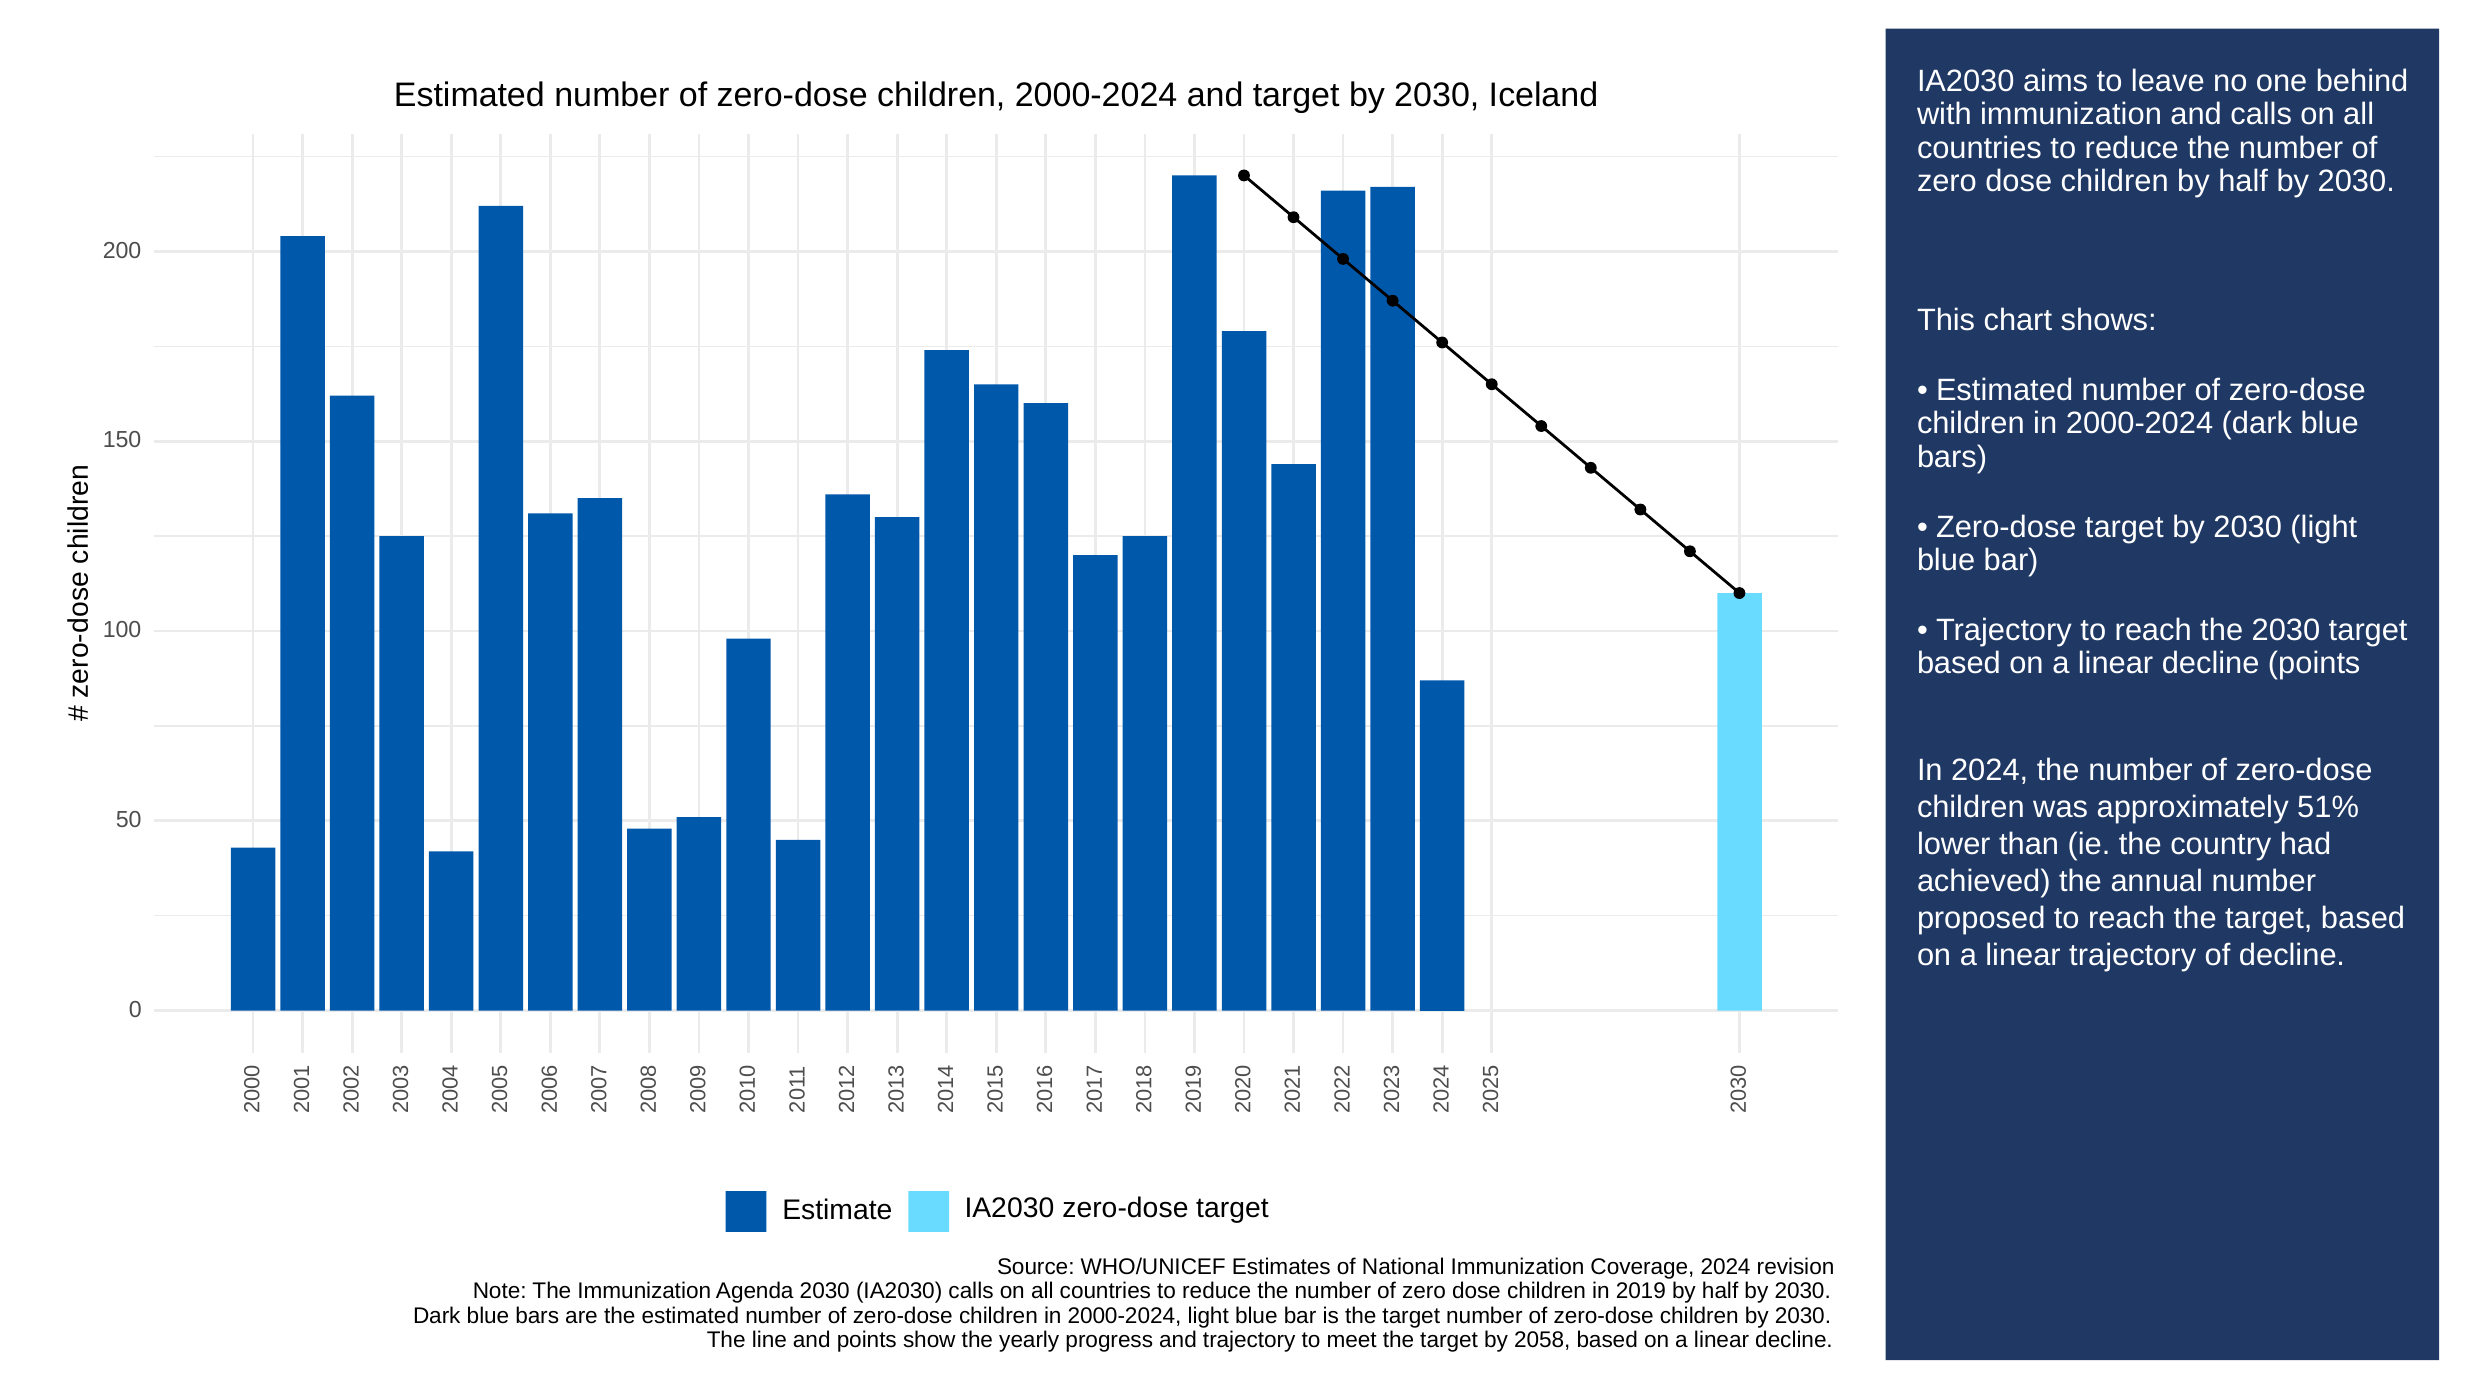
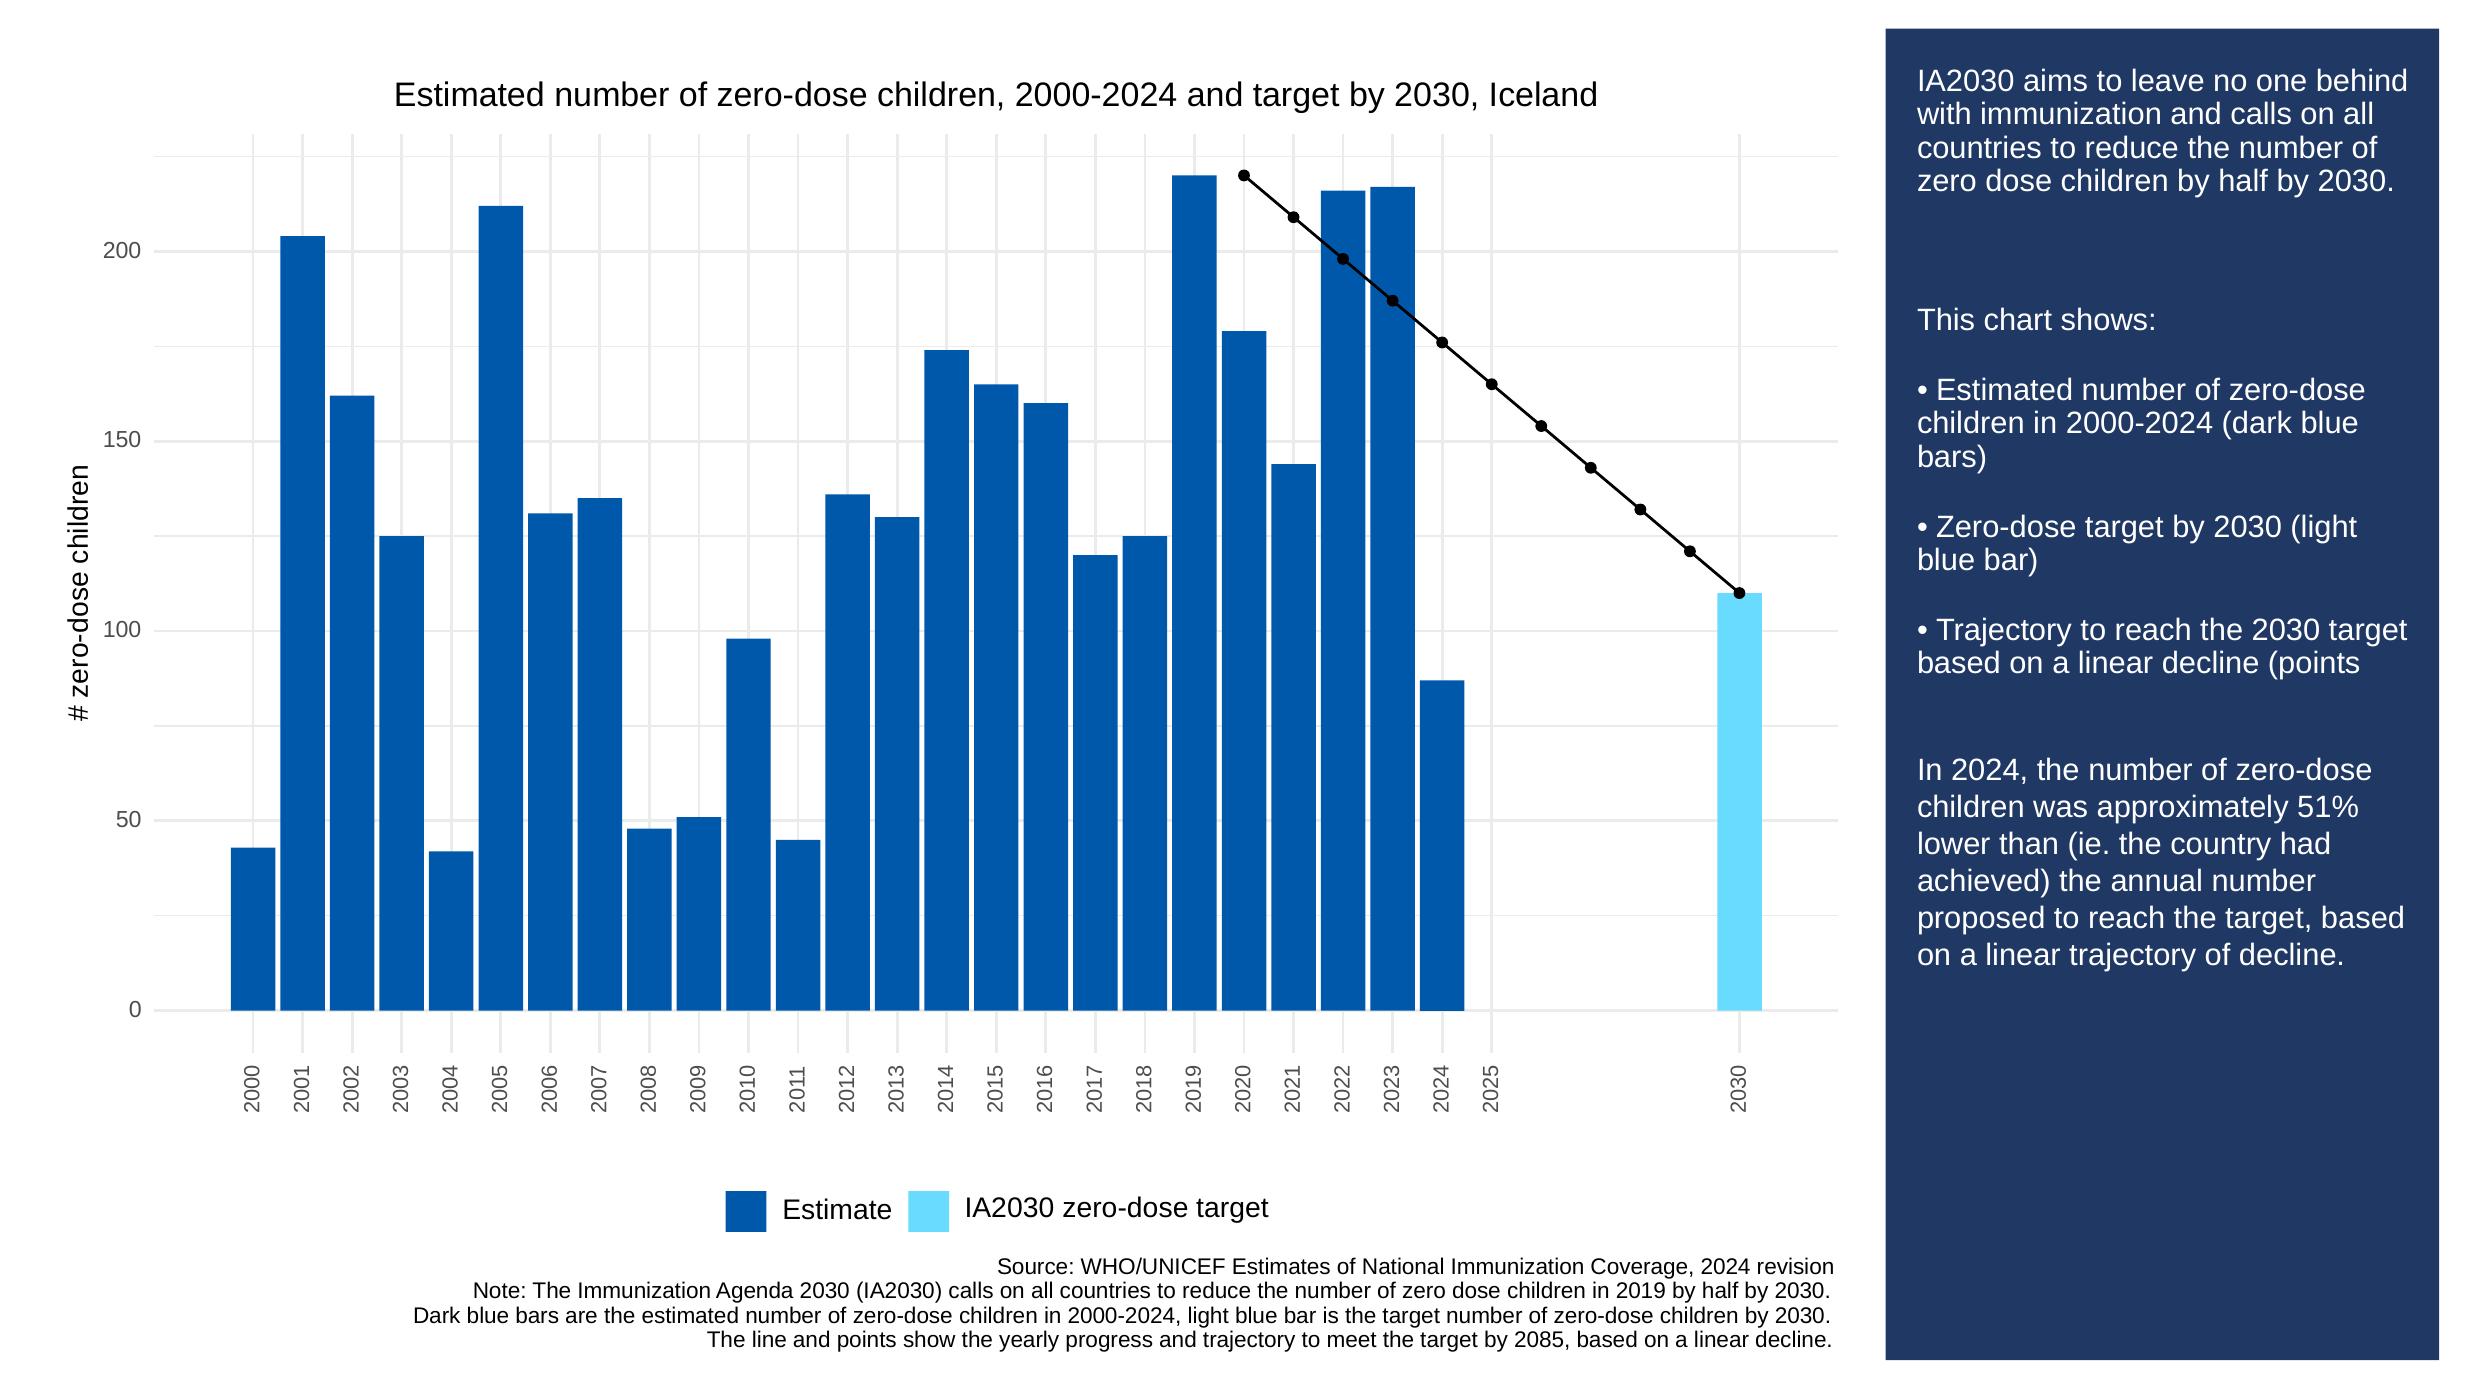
2058: 2058 -> 2085 (1542, 1341)
